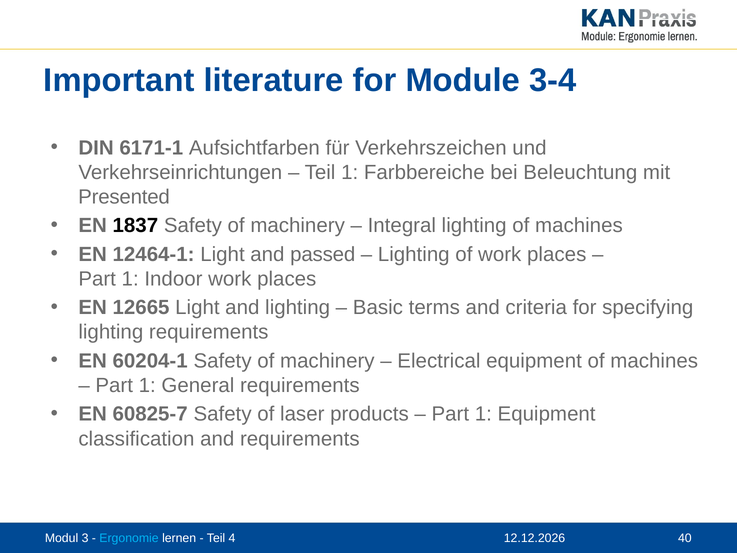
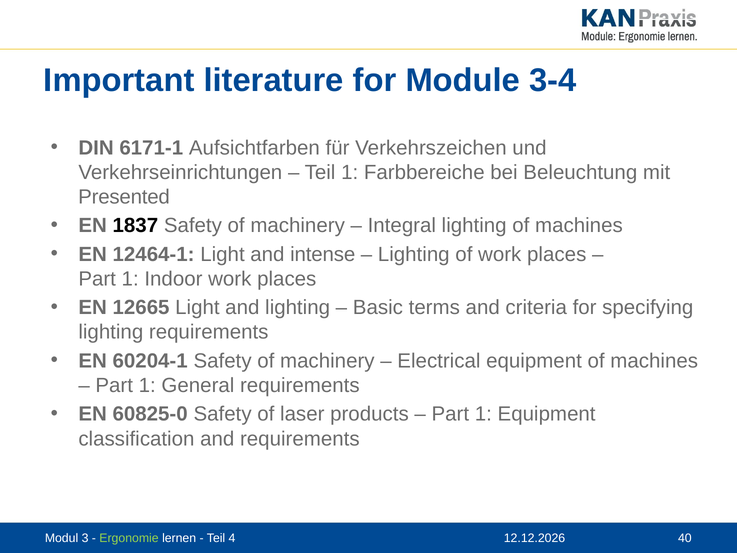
passed: passed -> intense (323, 254)
60825-7: 60825-7 -> 60825-0 (150, 414)
Ergonomie colour: light blue -> light green (129, 538)
